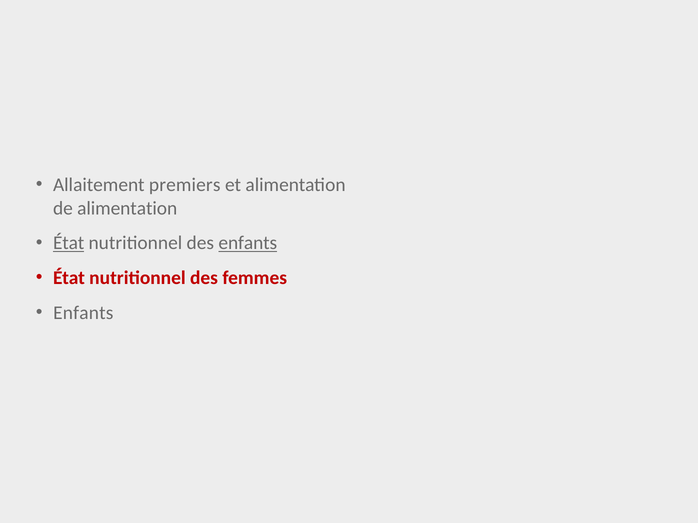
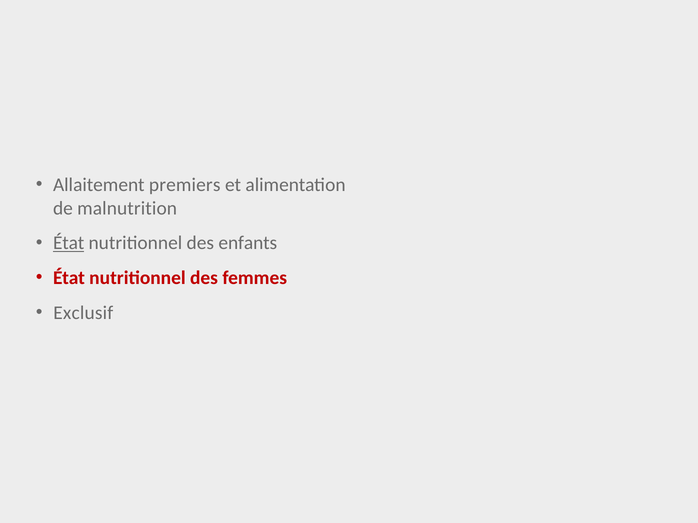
de alimentation: alimentation -> malnutrition (127, 208)
enfants underline: present -> none (248, 243)
Enfants: Enfants -> Exclusif (83, 313)
